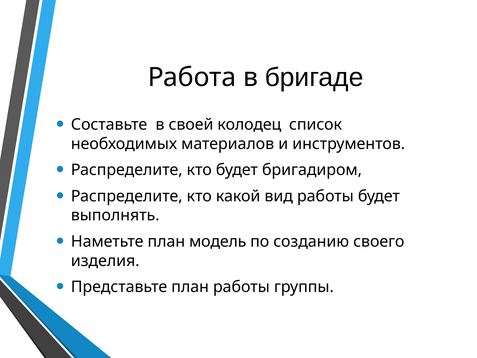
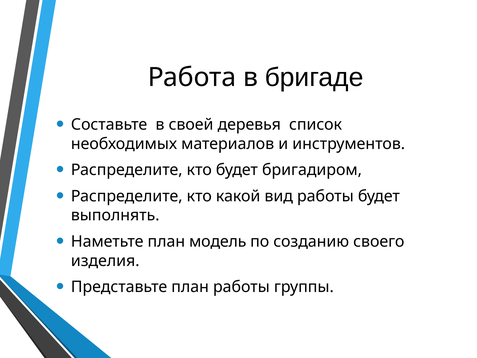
колодец: колодец -> деревья (249, 125)
